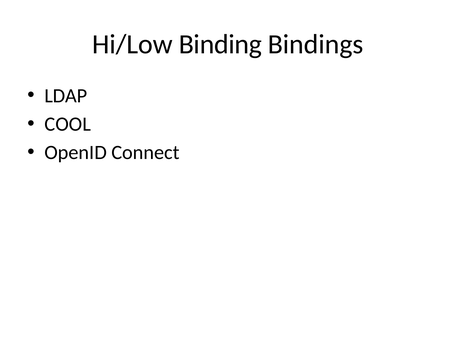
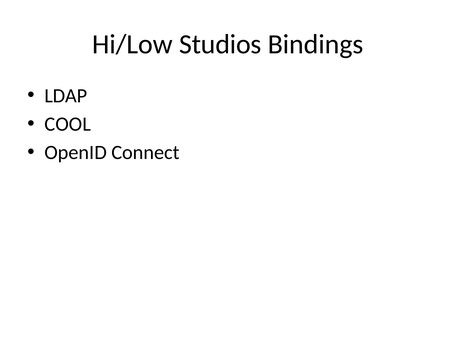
Binding: Binding -> Studios (220, 44)
